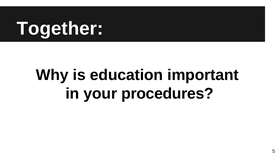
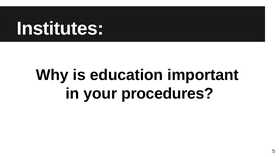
Together: Together -> Institutes (60, 28)
